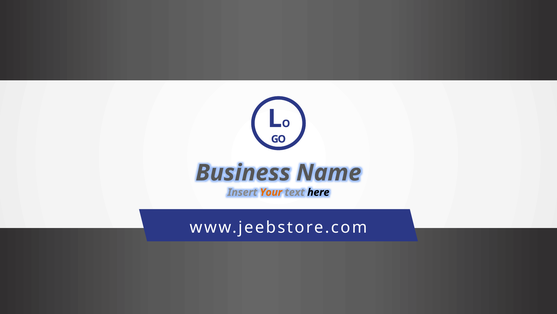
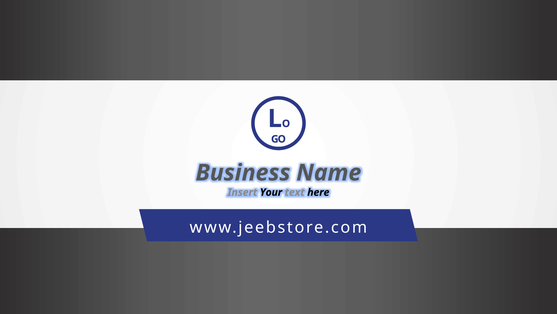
Your colour: orange -> black (271, 193)
